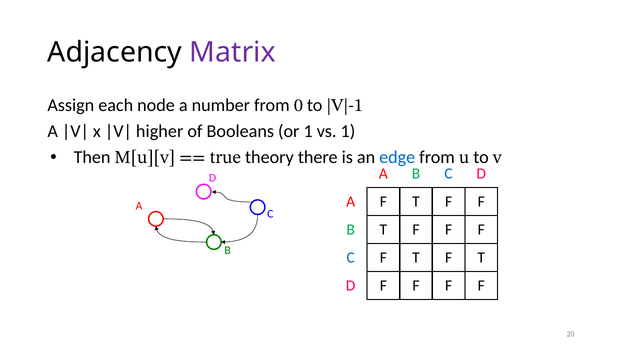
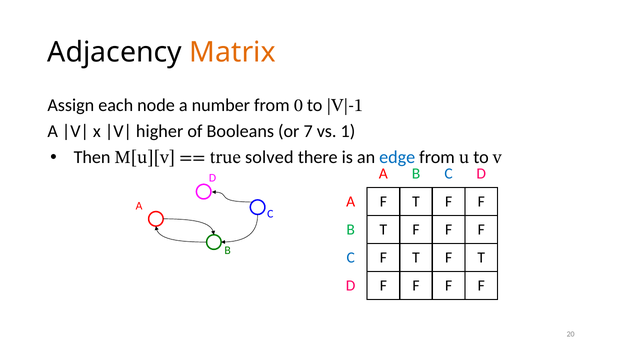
Matrix colour: purple -> orange (233, 52)
1: 1 -> 7 (308, 131)
theory: theory -> solved (269, 157)
